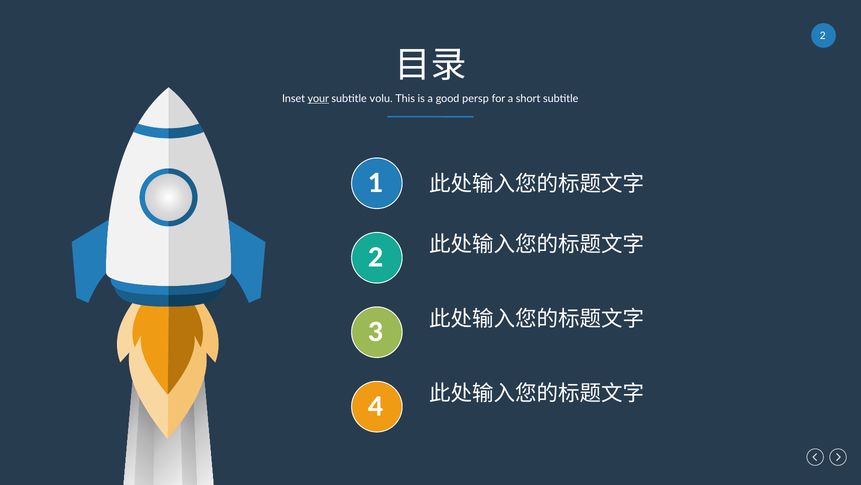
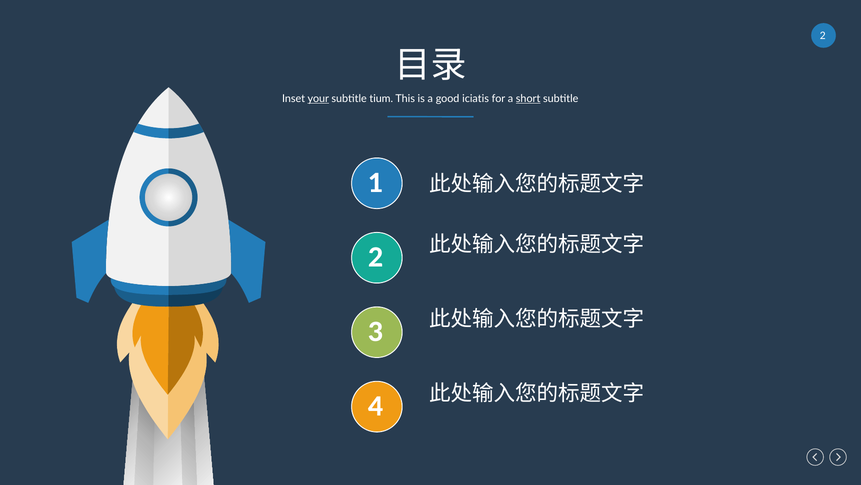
volu: volu -> tium (381, 99)
persp: persp -> iciatis (476, 99)
short underline: none -> present (528, 99)
